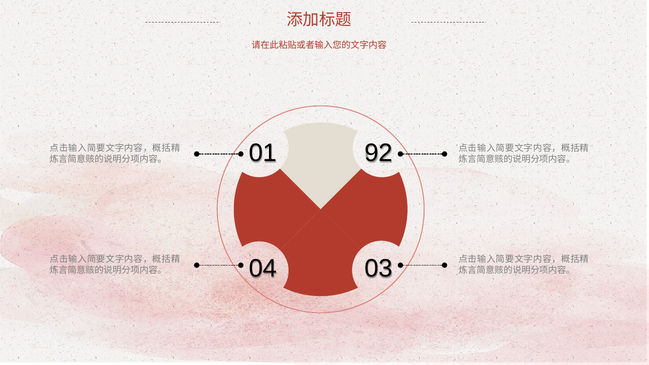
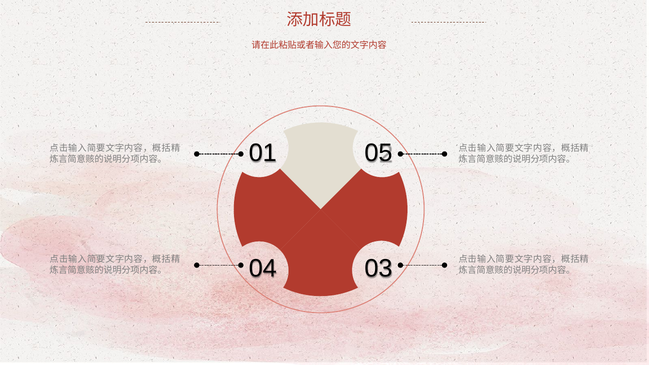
92: 92 -> 05 (379, 153)
